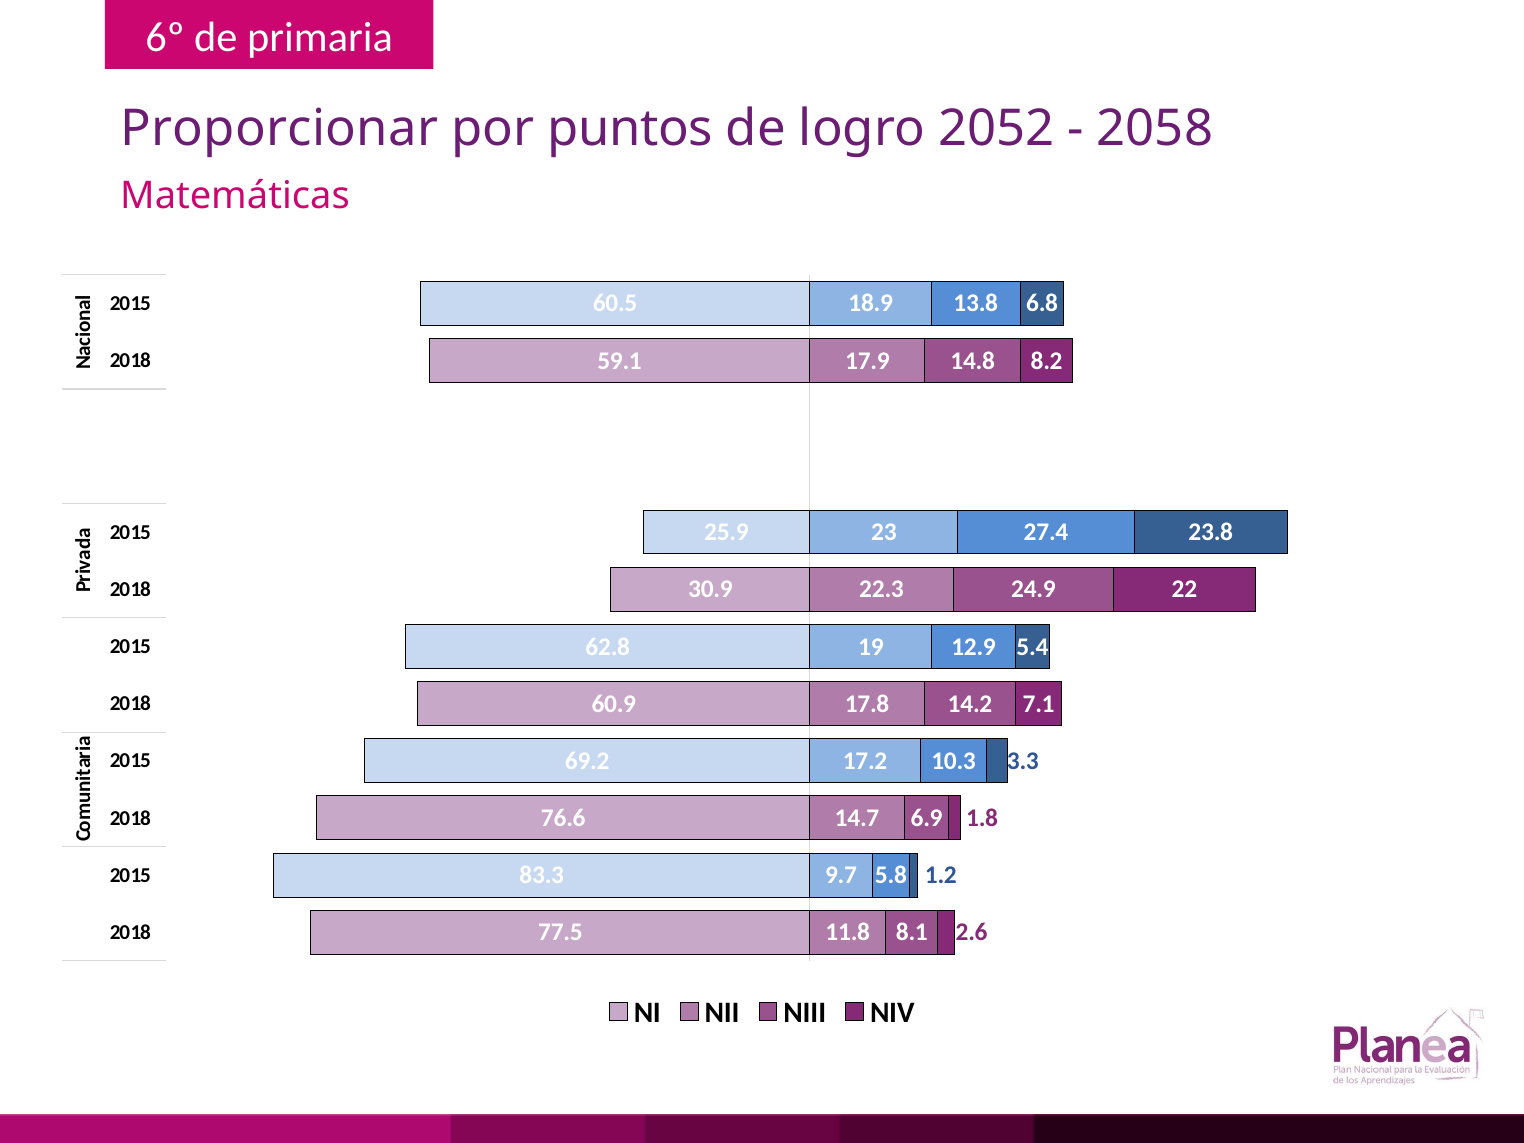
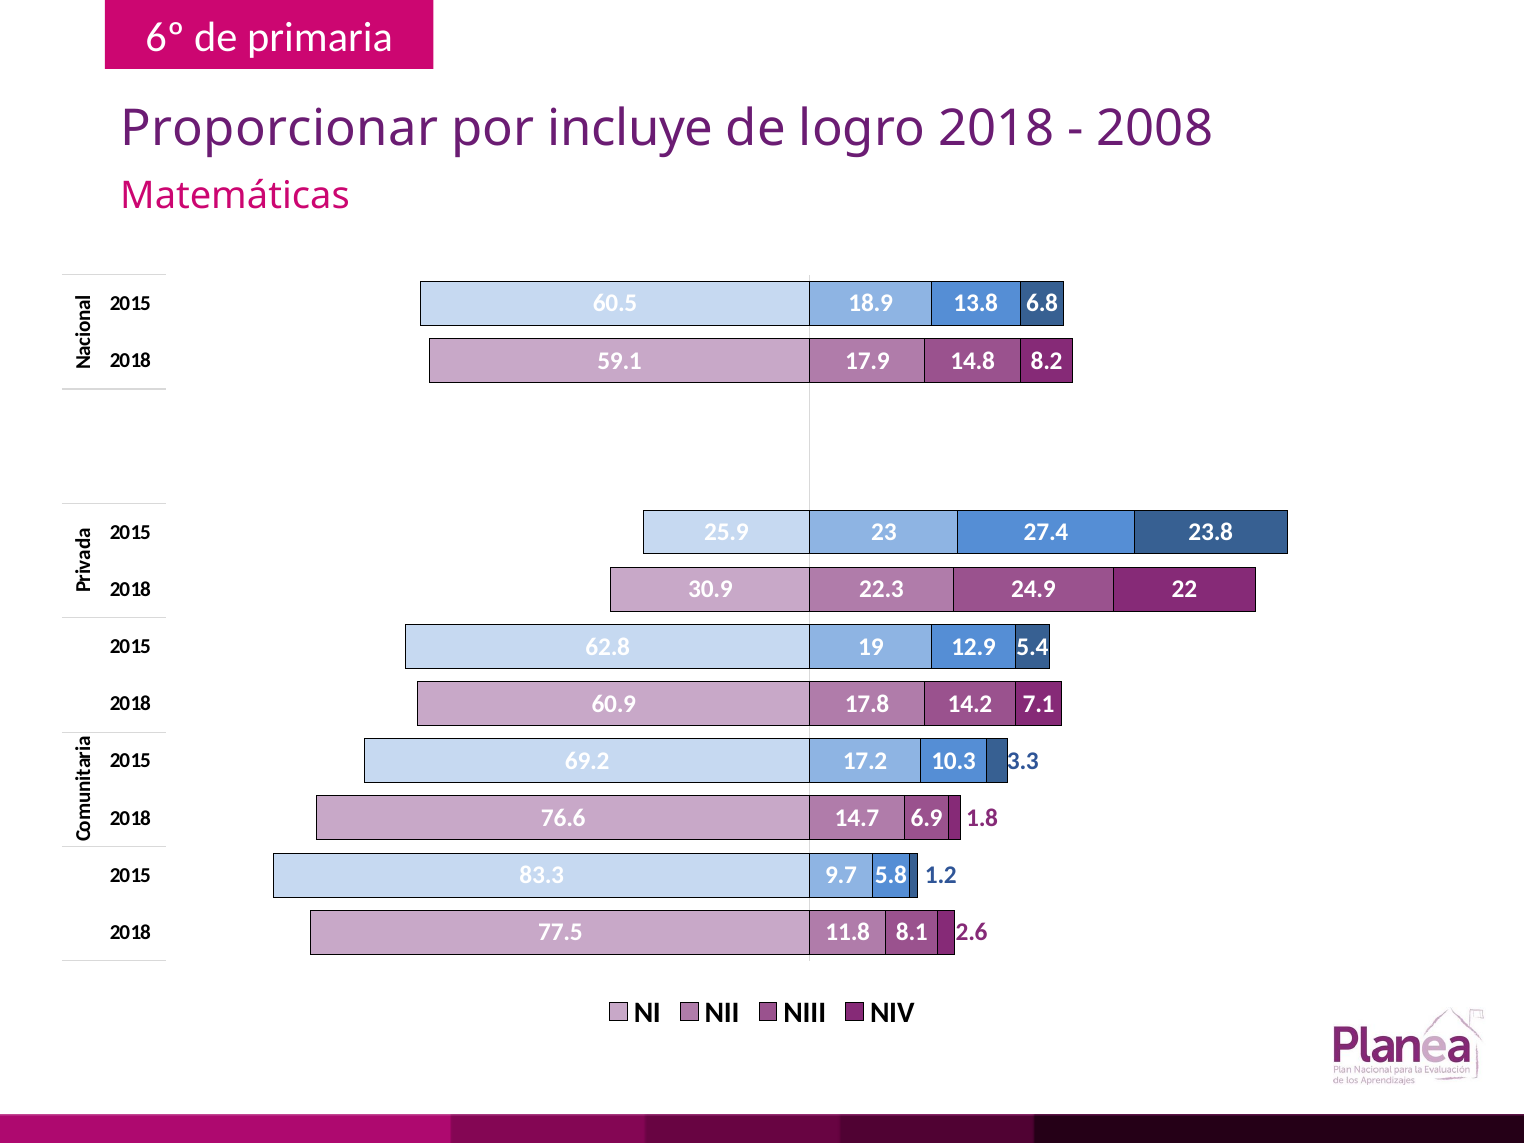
puntos: puntos -> incluye (631, 129)
logro 2052: 2052 -> 2018 (996, 129)
2058: 2058 -> 2008 (1155, 129)
